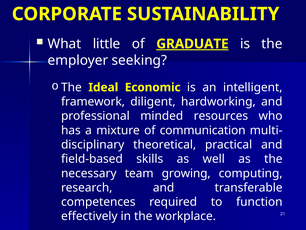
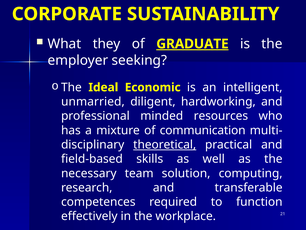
little: little -> they (107, 44)
framework: framework -> unmarried (93, 101)
theoretical underline: none -> present (165, 144)
growing: growing -> solution (186, 173)
